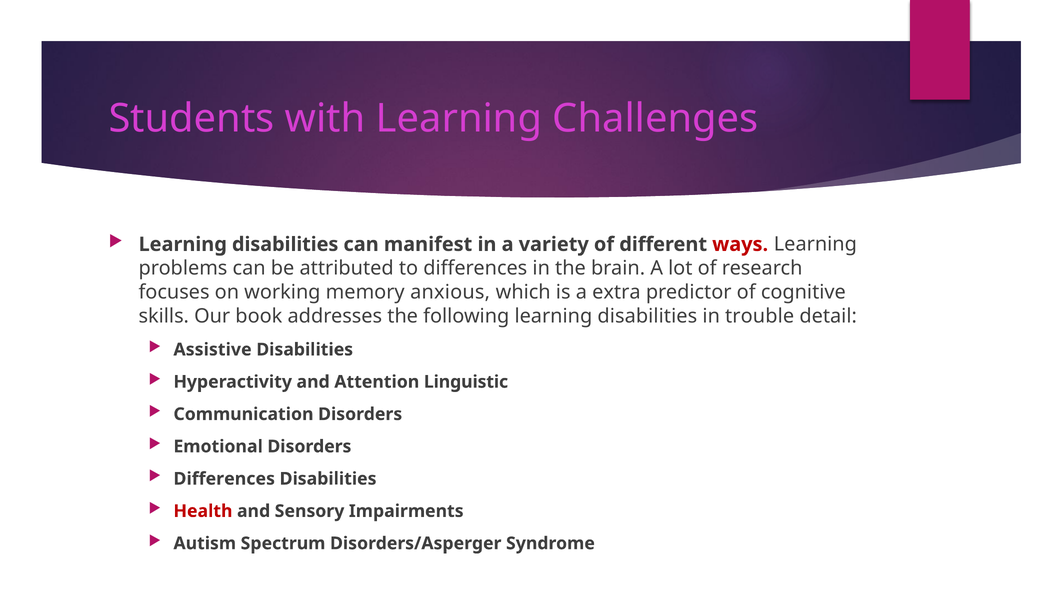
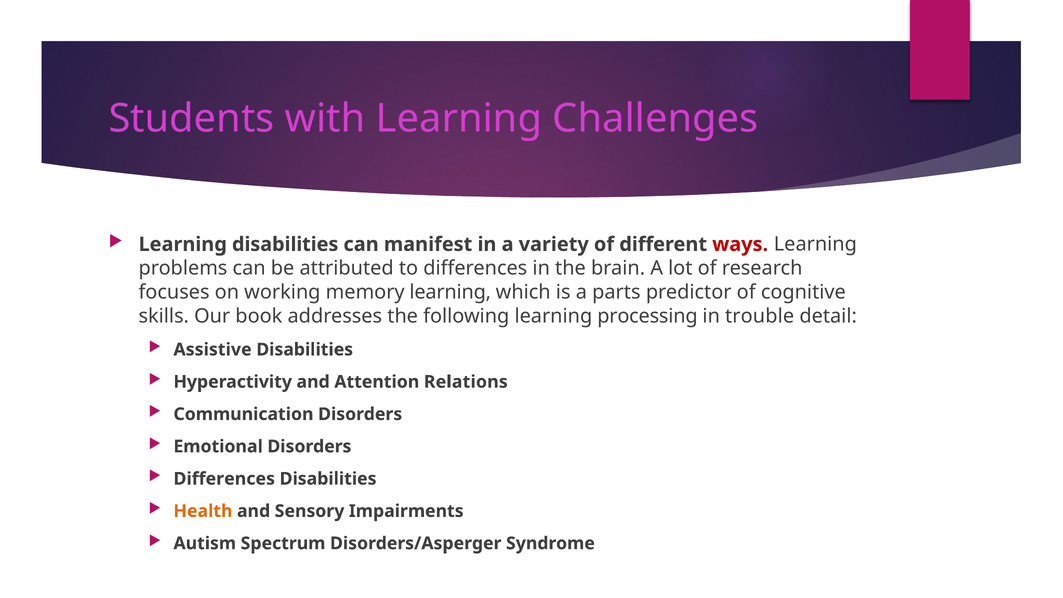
memory anxious: anxious -> learning (450, 292)
extra: extra -> parts (616, 292)
following learning disabilities: disabilities -> processing (647, 316)
Linguistic: Linguistic -> Relations (466, 382)
Health colour: red -> orange (203, 511)
